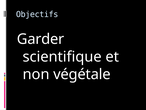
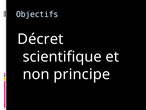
Garder: Garder -> Décret (40, 39)
végétale: végétale -> principe (82, 74)
